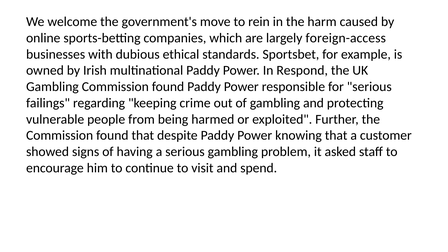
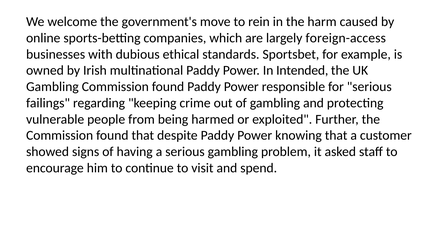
Respond: Respond -> Intended (302, 70)
